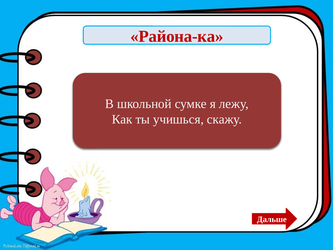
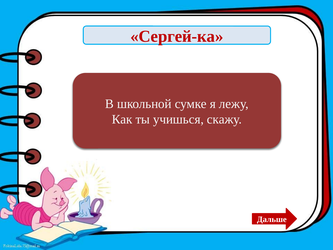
Района-ка: Района-ка -> Сергей-ка (177, 36)
